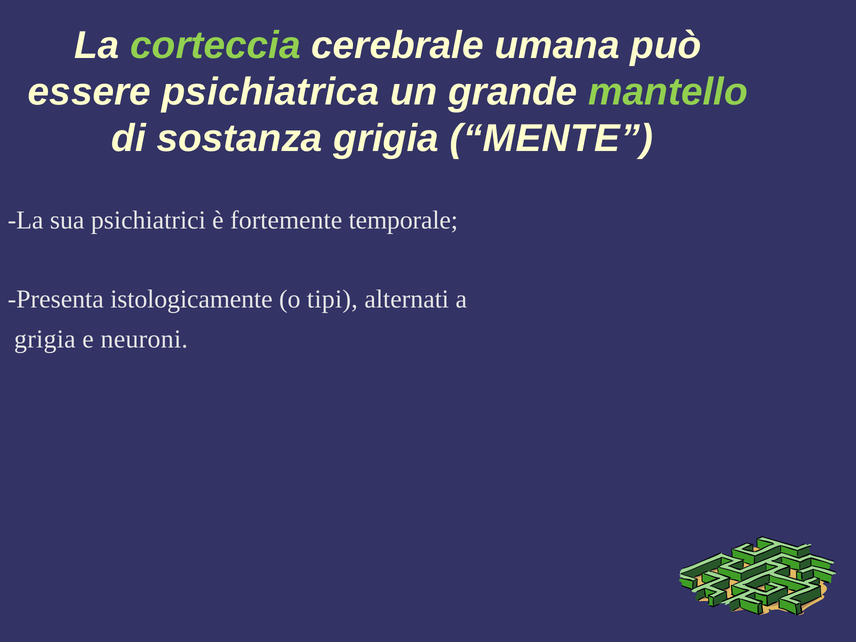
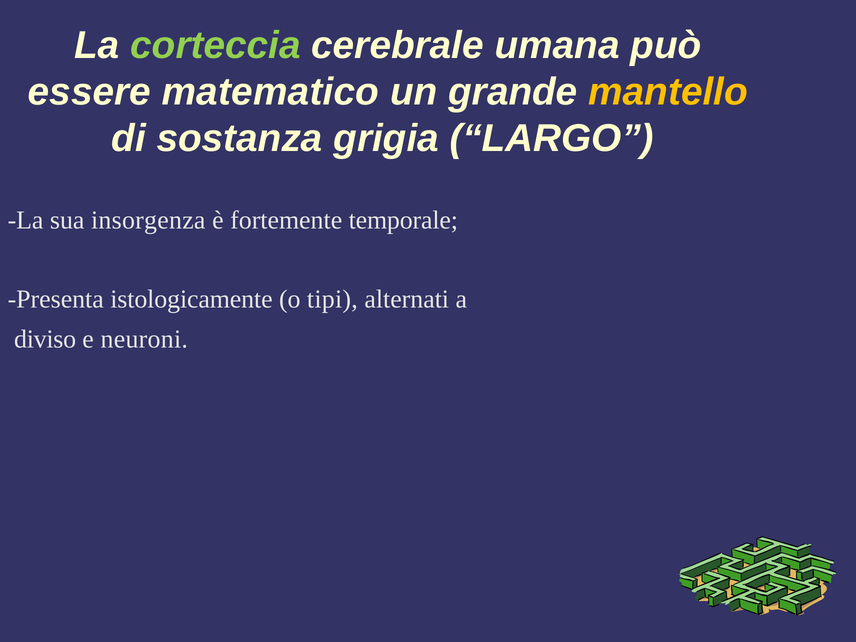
psichiatrica: psichiatrica -> matematico (270, 92)
mantello colour: light green -> yellow (668, 92)
MENTE: MENTE -> LARGO (552, 138)
psichiatrici: psichiatrici -> insorgenza (148, 220)
grigia: grigia -> diviso (45, 339)
